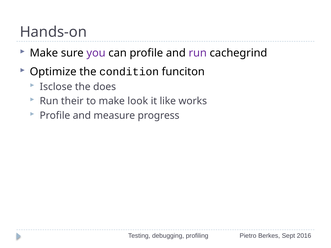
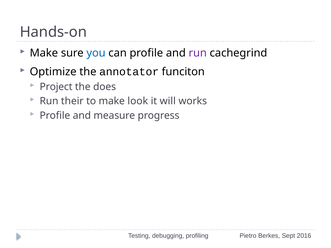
you colour: purple -> blue (96, 53)
condition: condition -> annotator (129, 72)
Isclose: Isclose -> Project (56, 87)
like: like -> will (168, 101)
